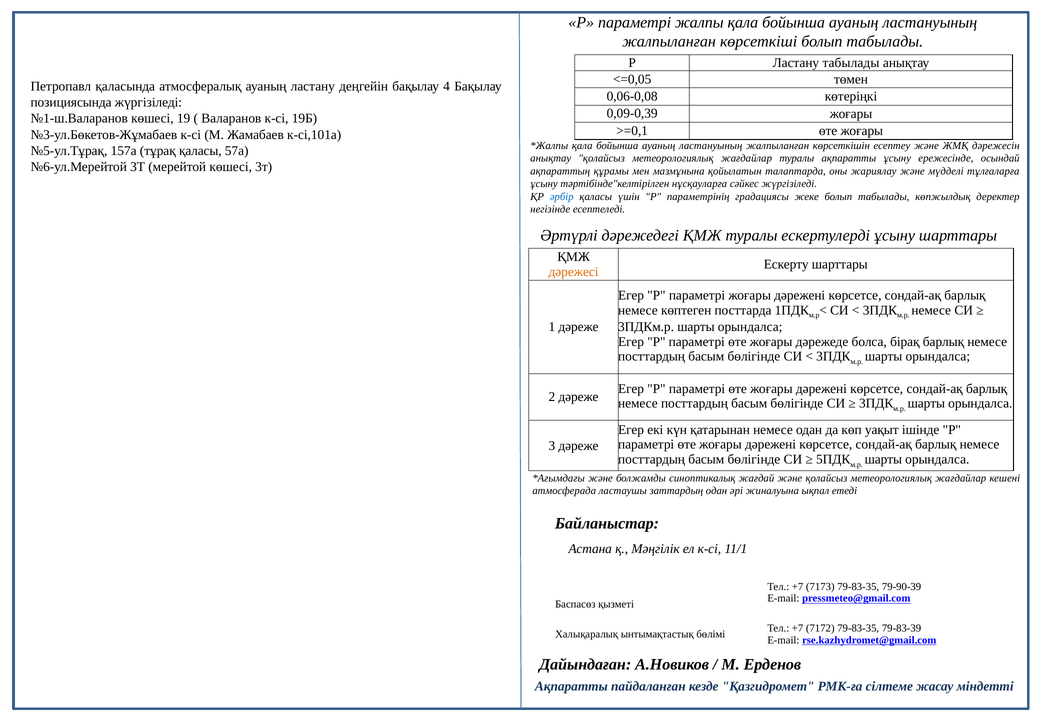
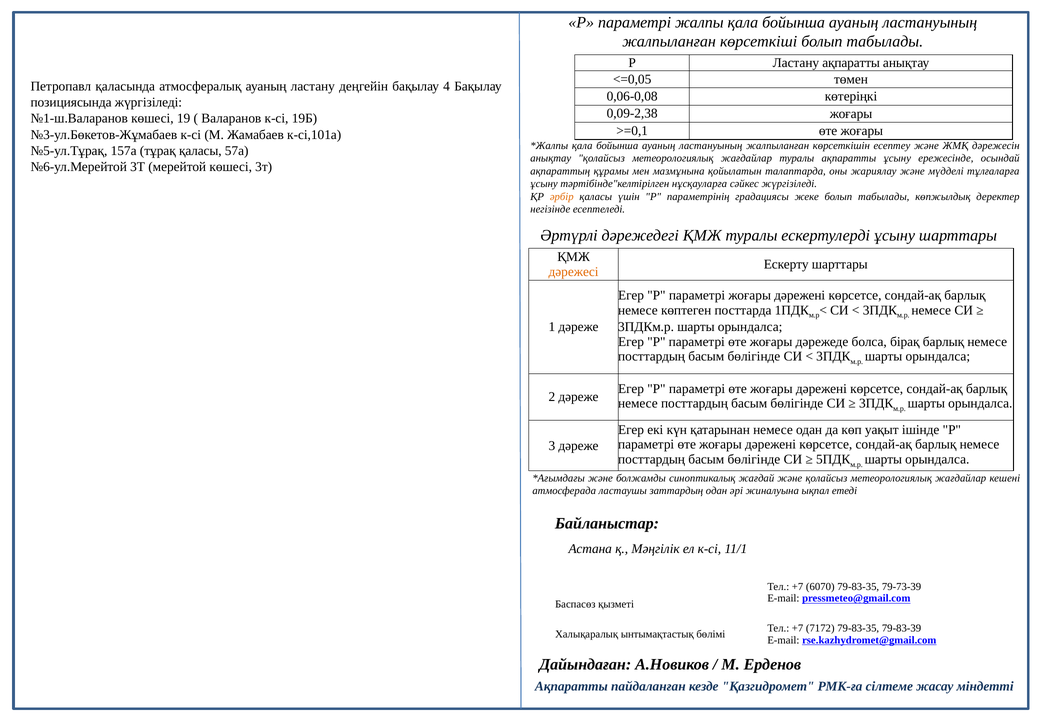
Ластану табылады: табылады -> ақпаратты (851, 63)
0,09-0,39: 0,09-0,39 -> 0,09-2,38 (632, 114)
әрбір colour: blue -> orange (562, 197)
7173: 7173 -> 6070 (820, 587)
79-90-39: 79-90-39 -> 79-73-39 (902, 587)
